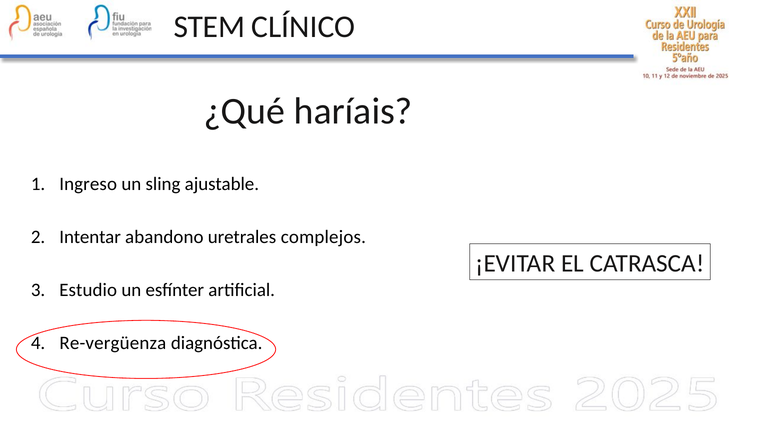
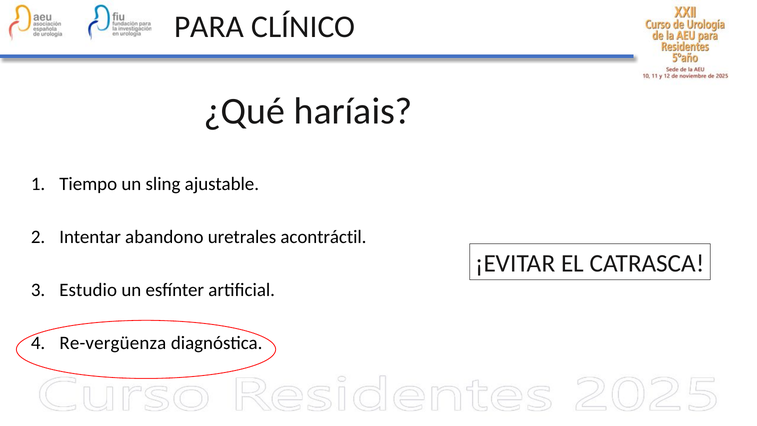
STEM: STEM -> PARA (209, 27)
Ingreso: Ingreso -> Tiempo (88, 184)
complejos: complejos -> acontráctil (323, 237)
